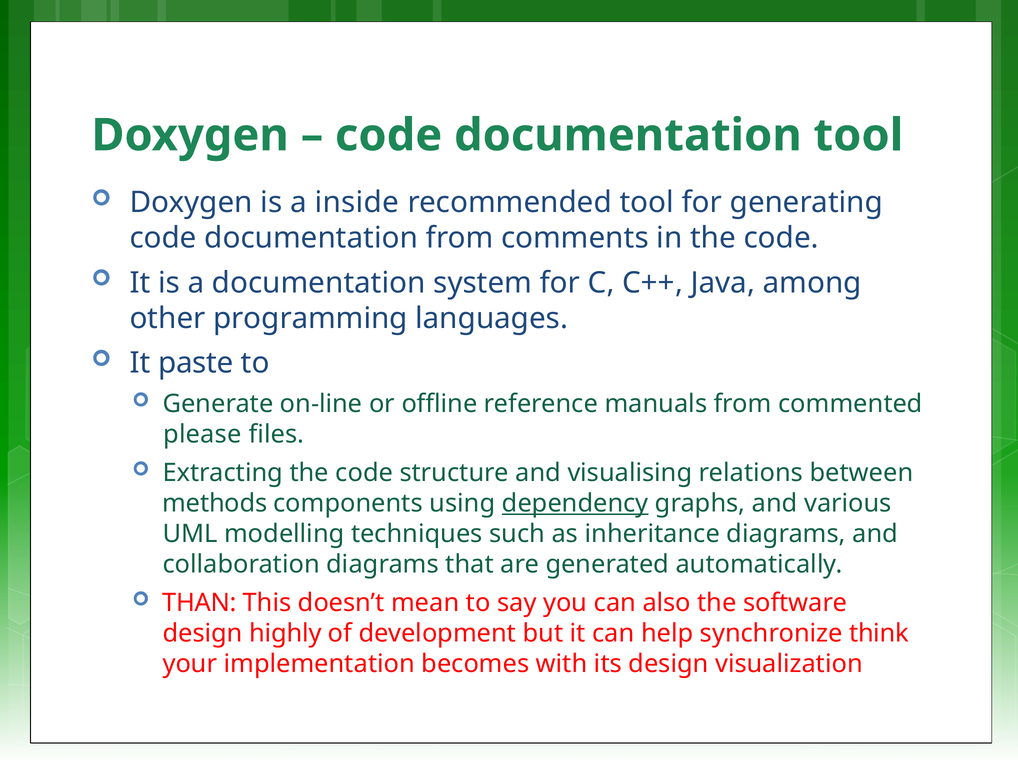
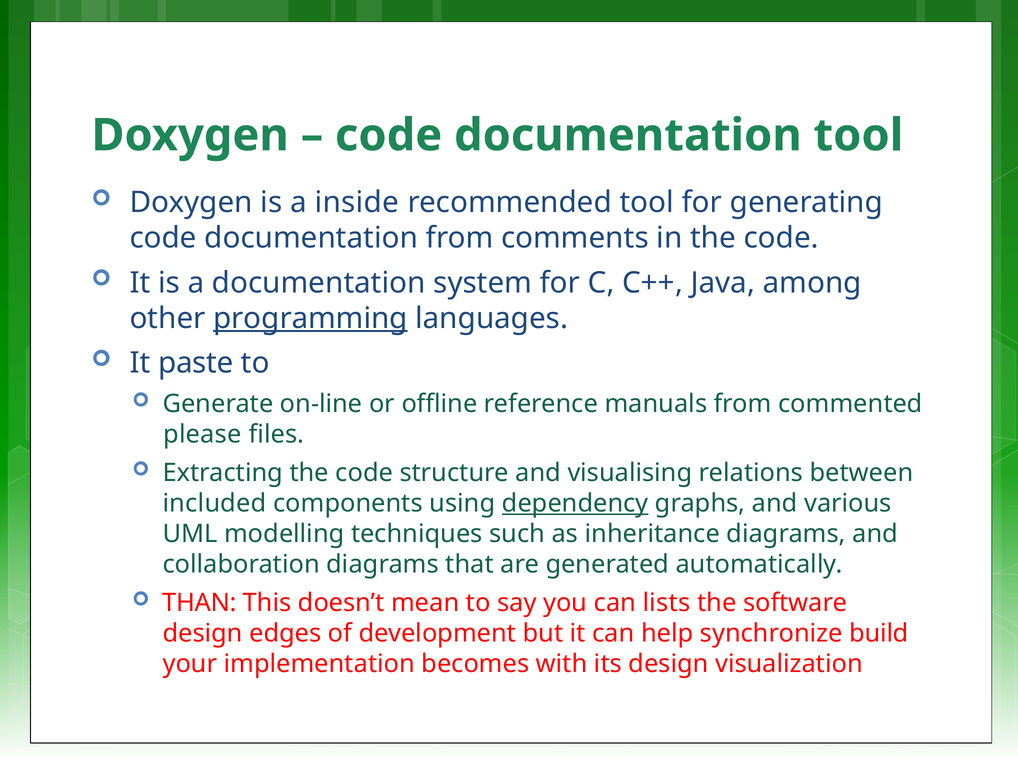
programming underline: none -> present (310, 319)
methods: methods -> included (215, 504)
also: also -> lists (666, 603)
highly: highly -> edges (285, 634)
think: think -> build (879, 634)
